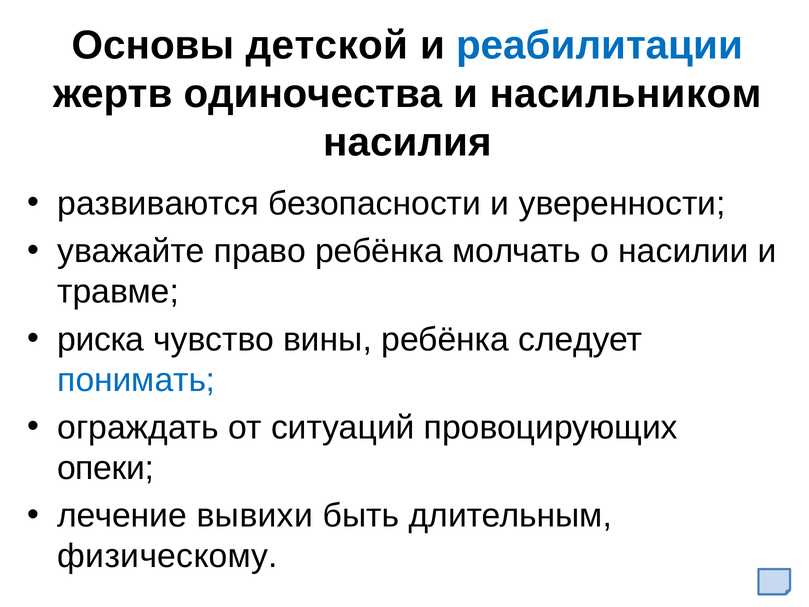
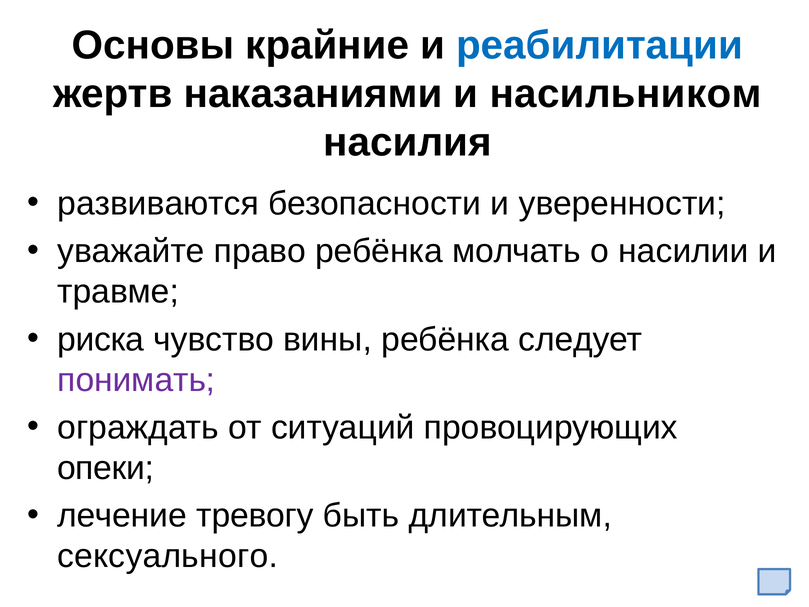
детской: детской -> крайние (327, 45)
одиночества: одиночества -> наказаниями (313, 94)
понимать colour: blue -> purple (136, 380)
вывихи: вывихи -> тревогу (255, 516)
физическому: физическому -> сексуального (168, 556)
